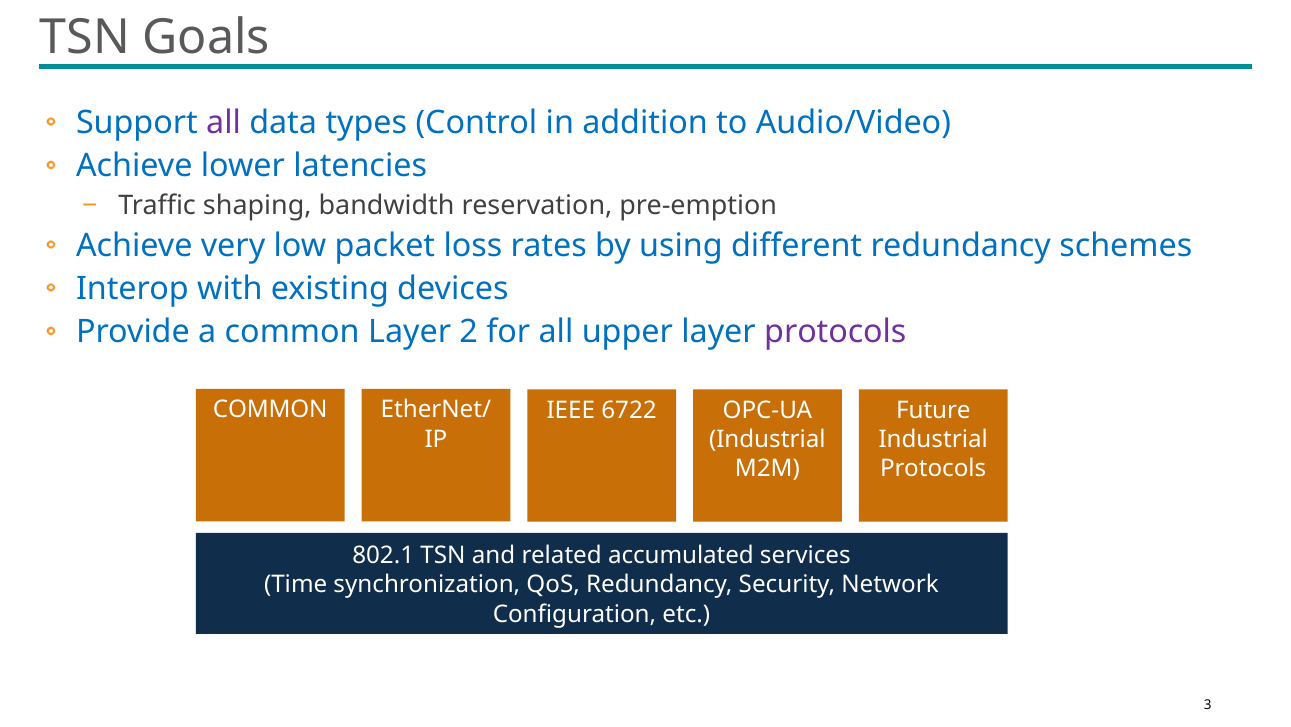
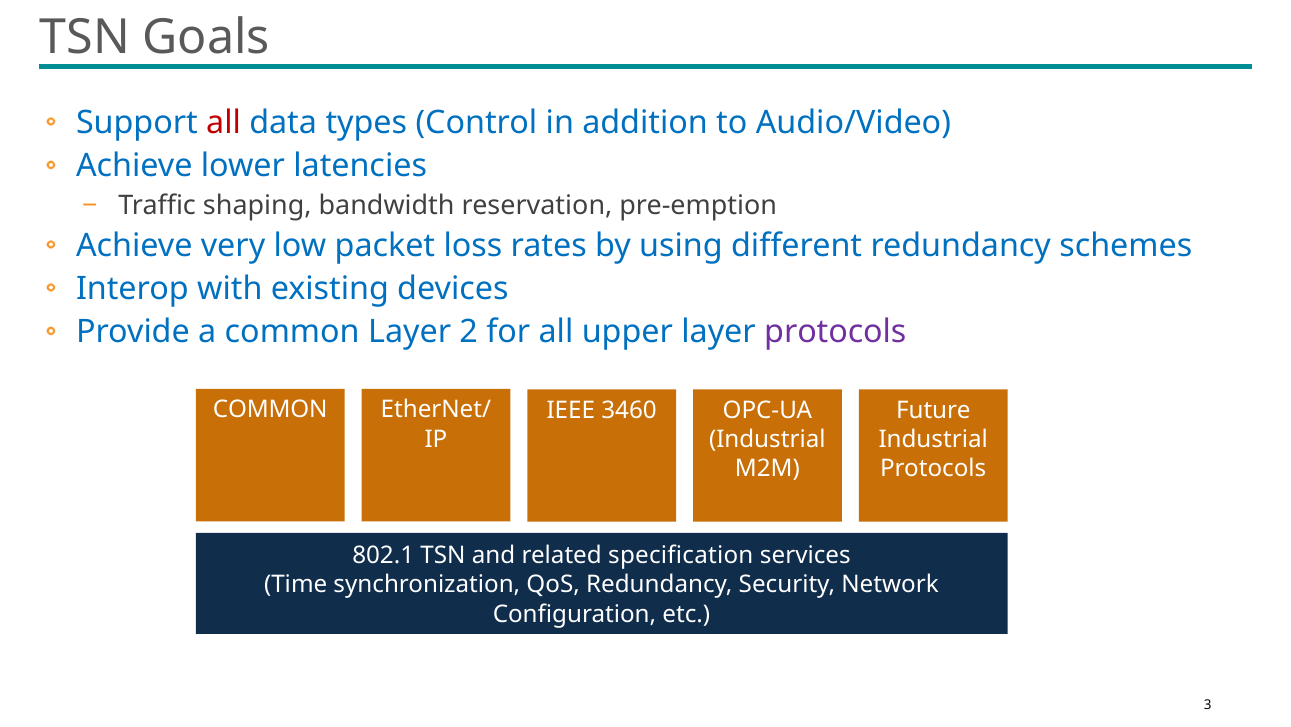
all colour: purple -> red (224, 123)
6722: 6722 -> 3460 (629, 410)
accumulated: accumulated -> specification (681, 555)
